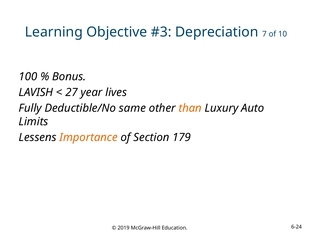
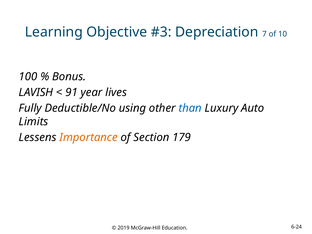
27: 27 -> 91 (72, 92)
same: same -> using (132, 108)
than colour: orange -> blue (190, 108)
